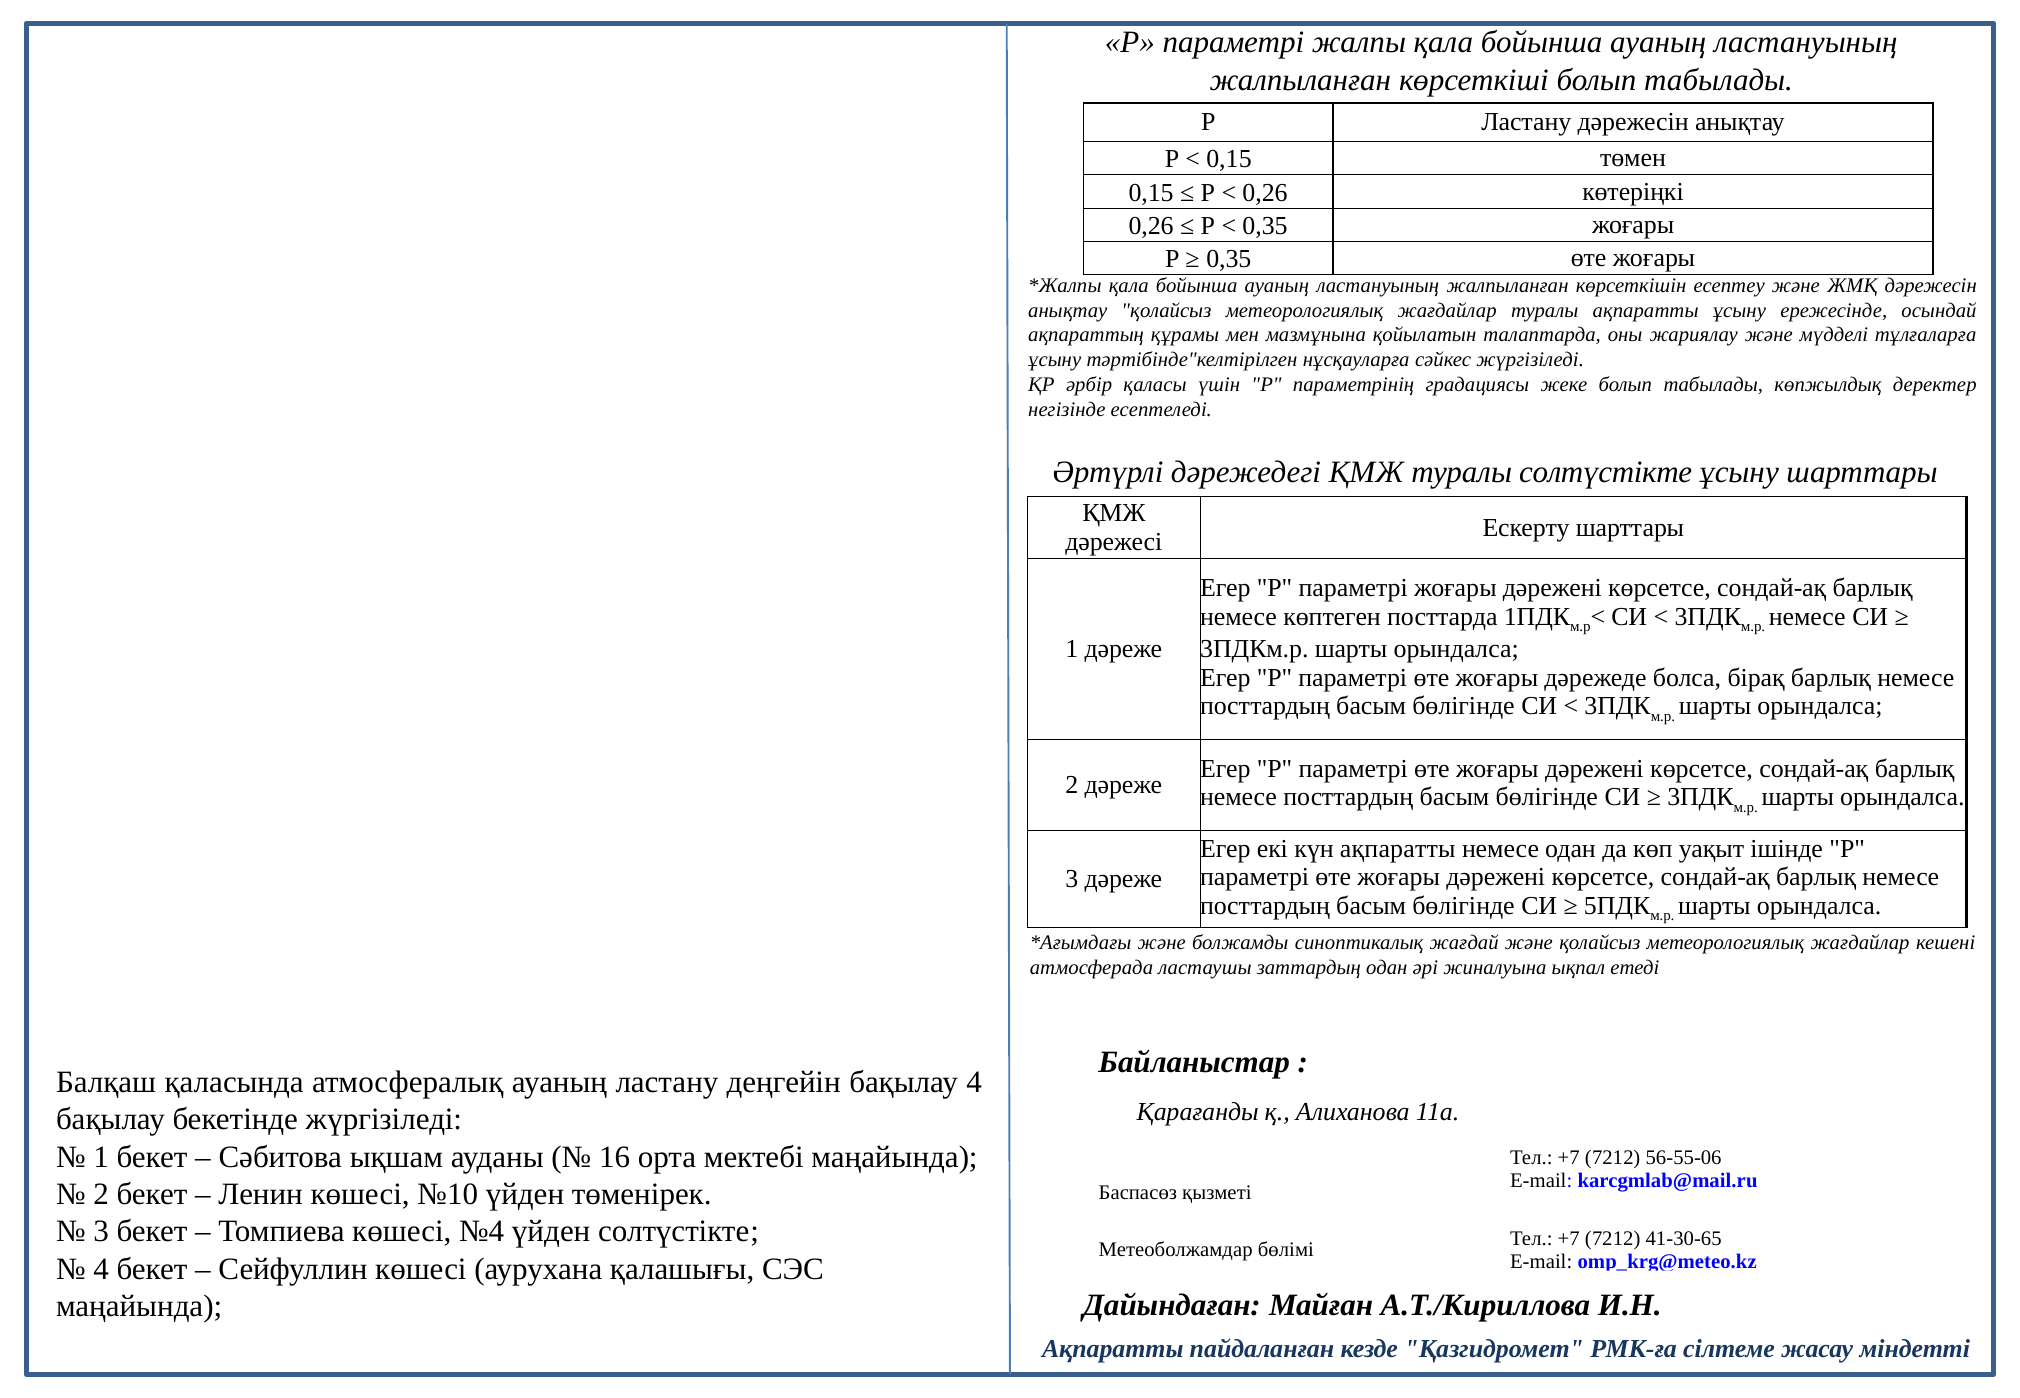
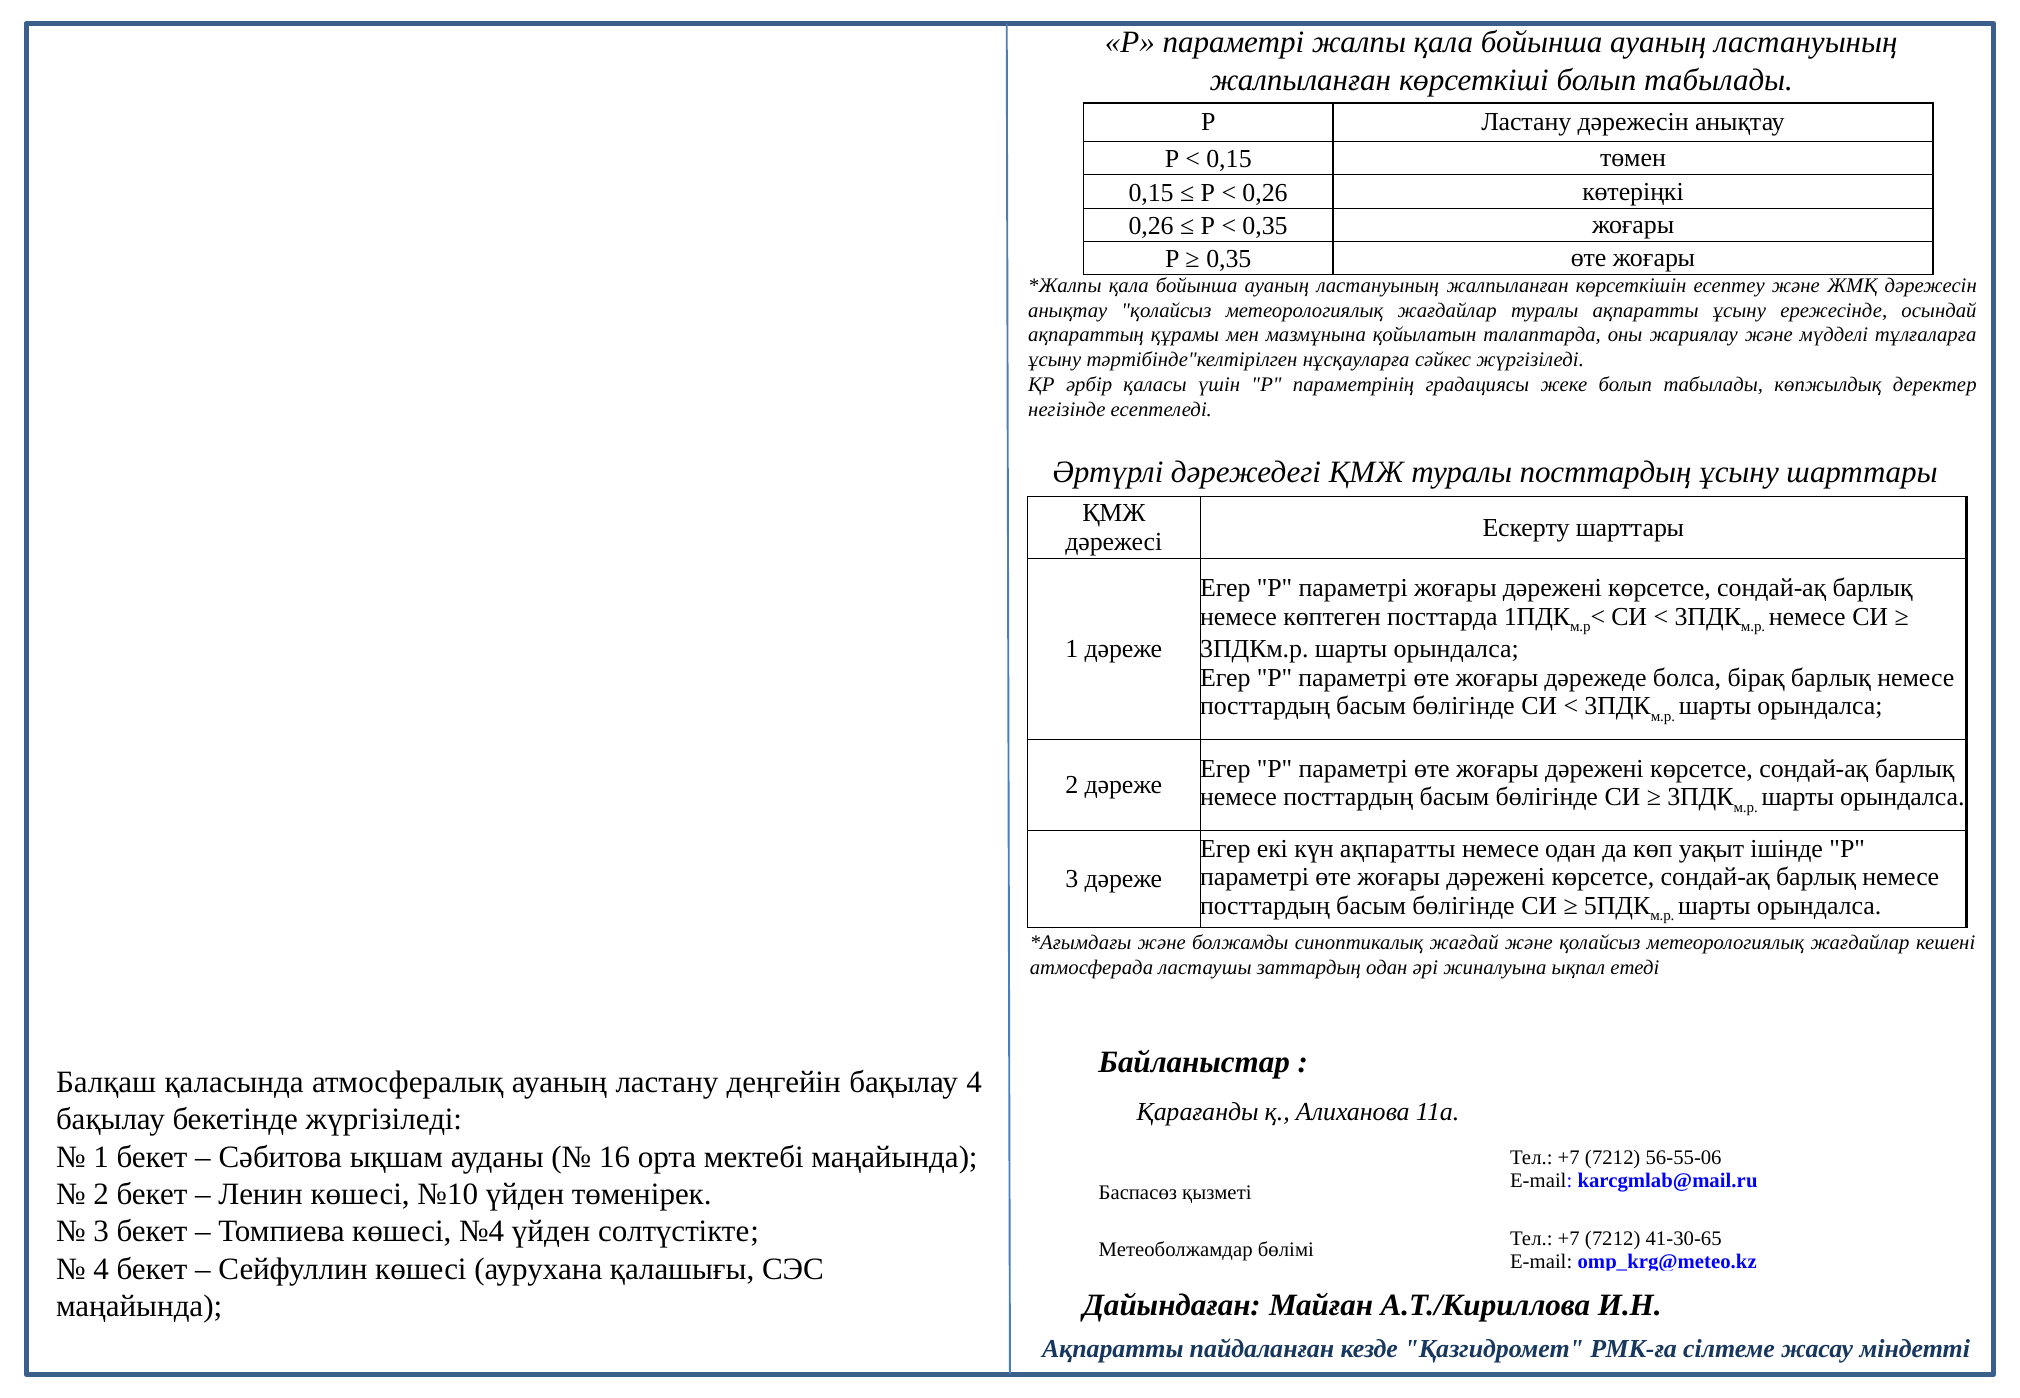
туралы солтүстікте: солтүстікте -> посттардың (1606, 472)
